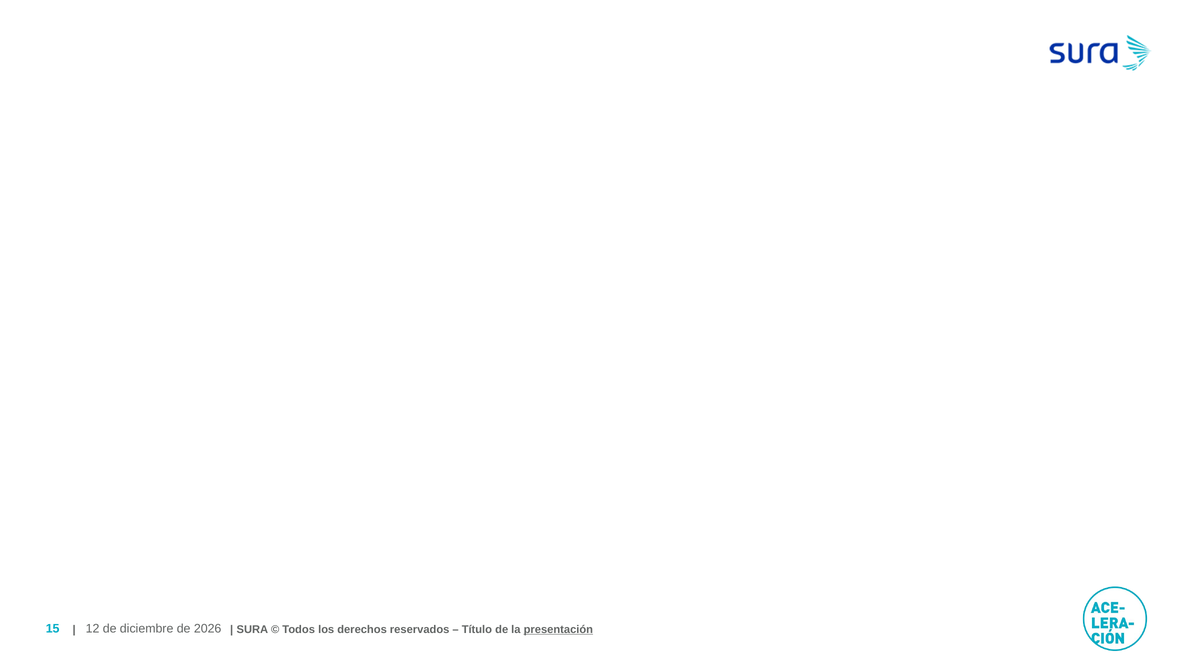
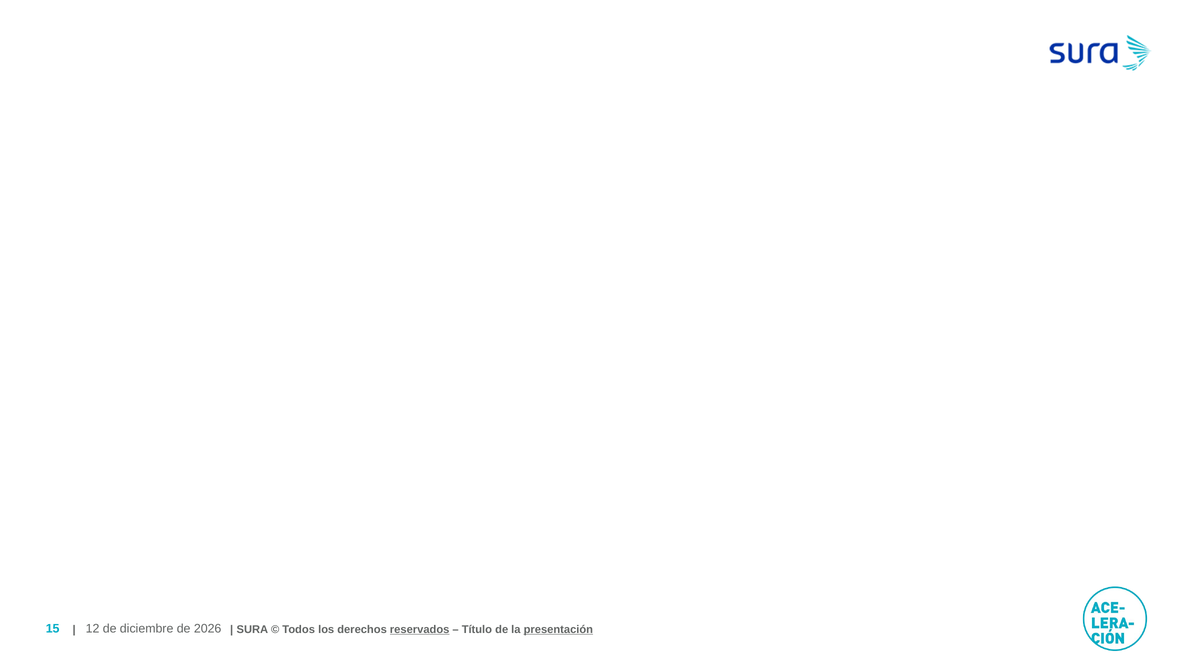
reservados underline: none -> present (420, 630)
